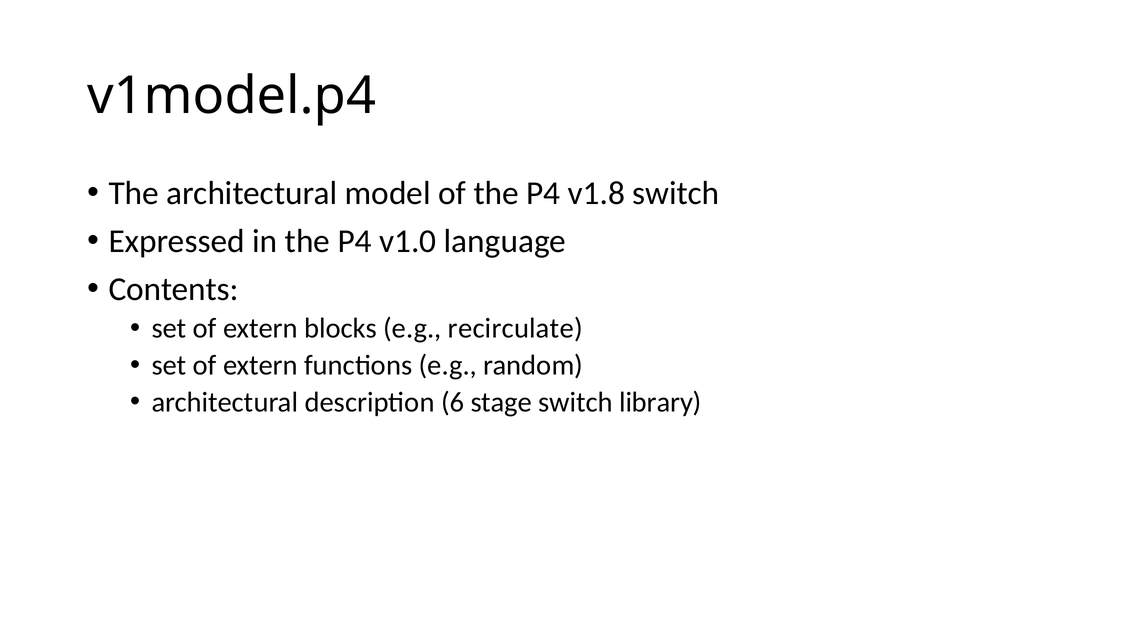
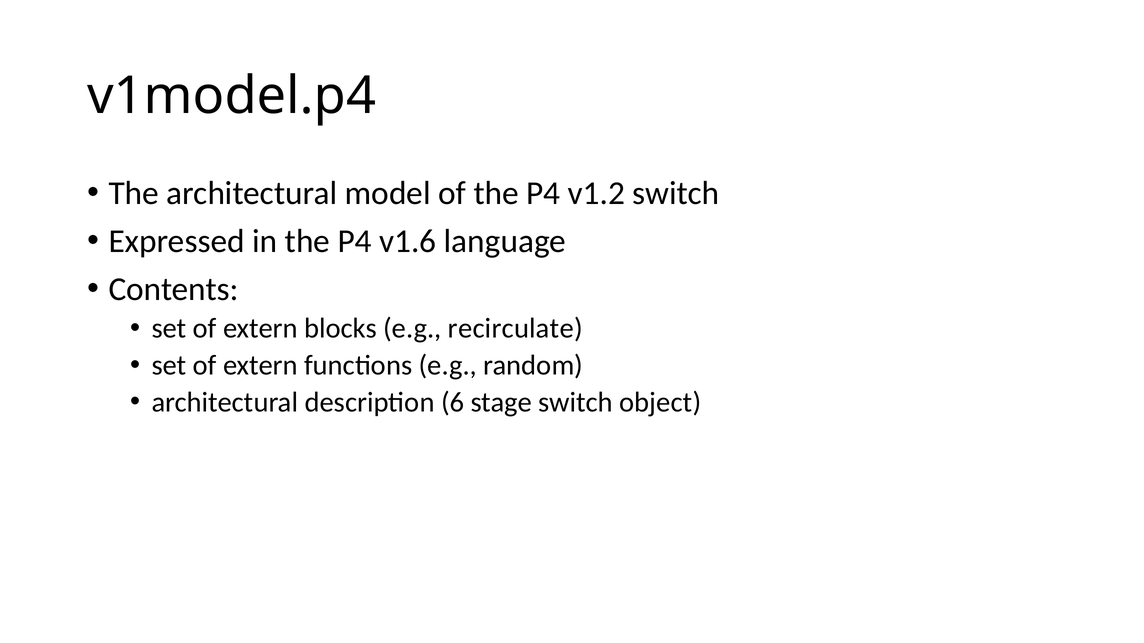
v1.8: v1.8 -> v1.2 (596, 193)
v1.0: v1.0 -> v1.6 (408, 241)
library: library -> object (660, 402)
